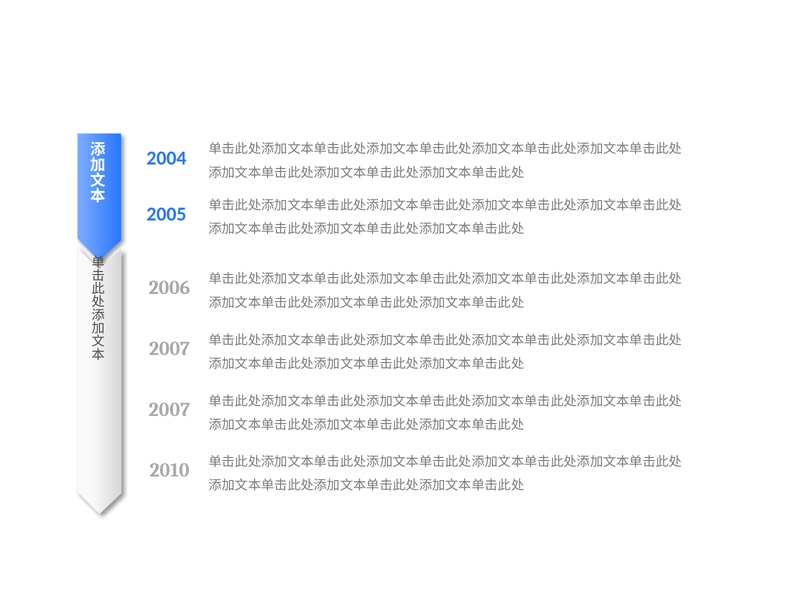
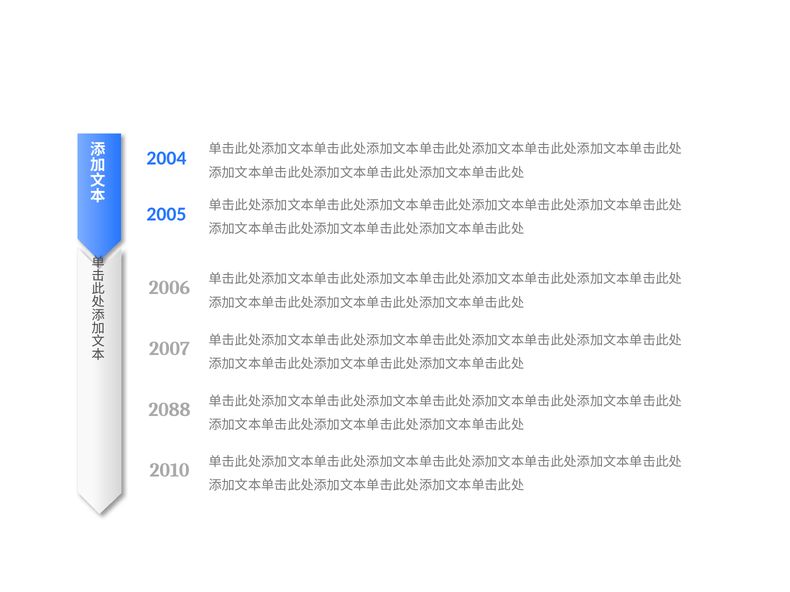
2007: 2007 -> 2088 (170, 410)
